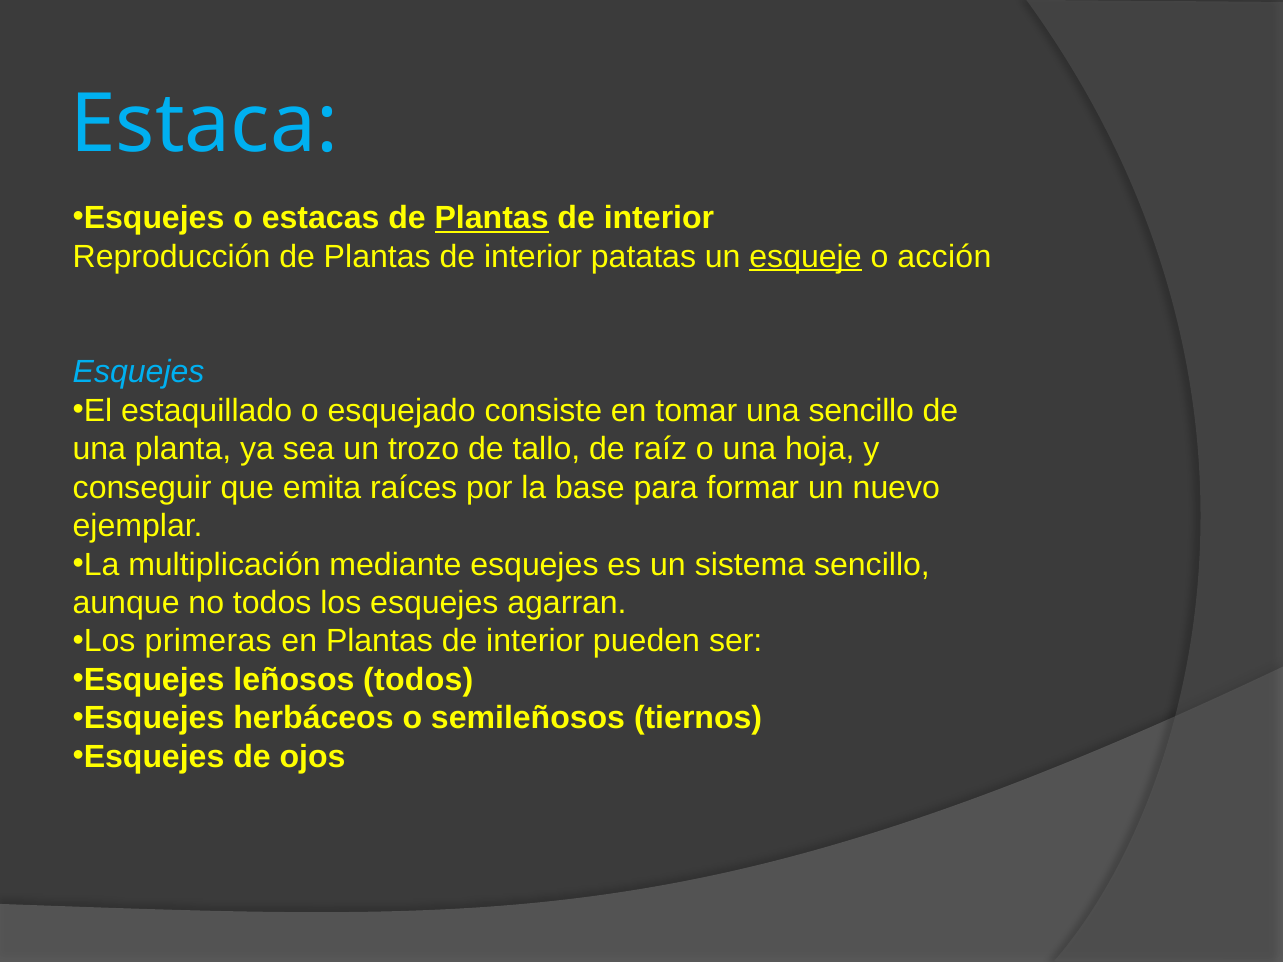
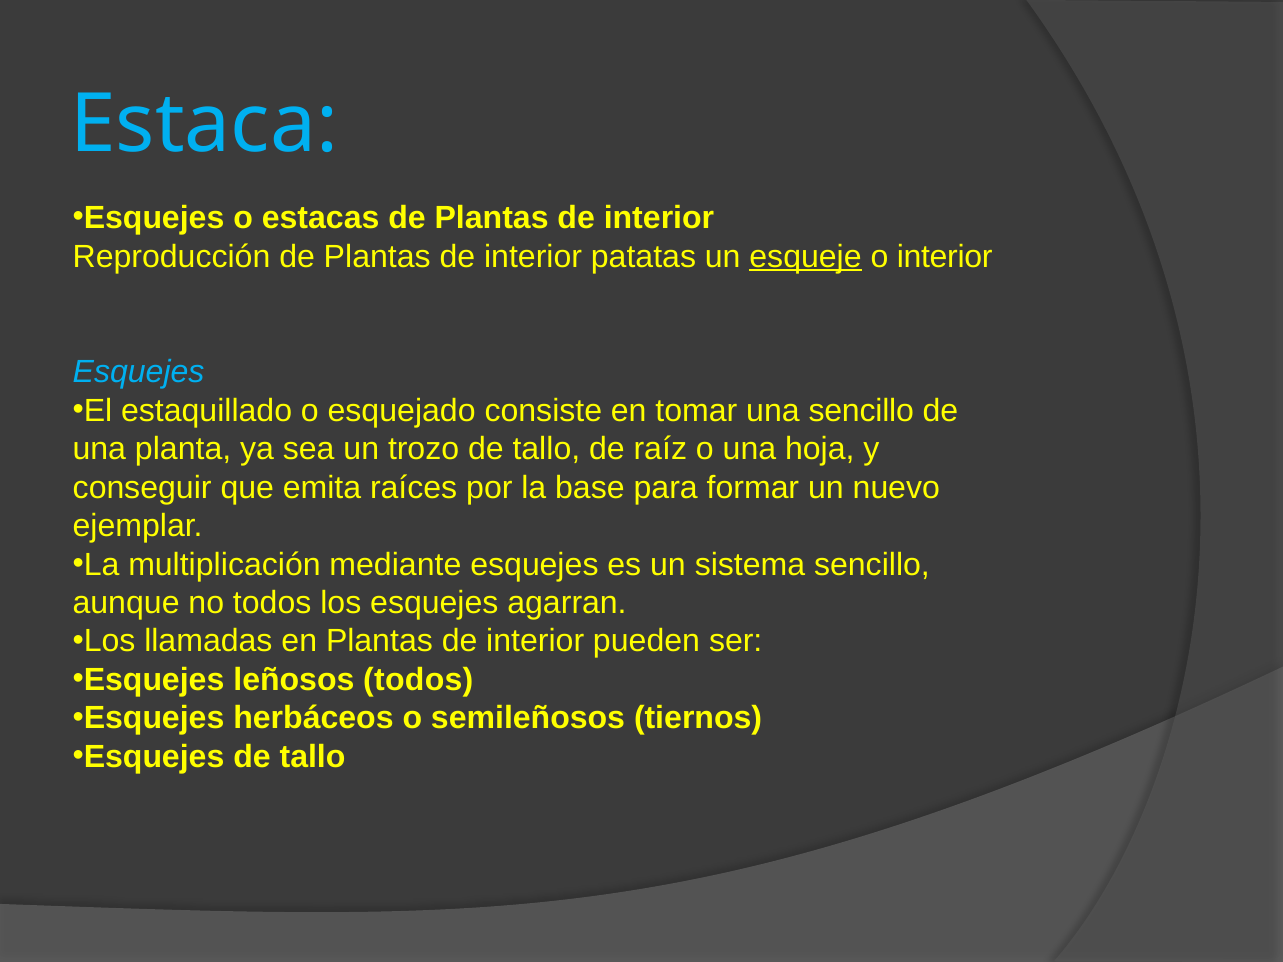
Plantas underline: present -> none (492, 218)
o acción: acción -> interior (945, 257)
primeras: primeras -> llamadas (208, 642)
Esquejes de ojos: ojos -> tallo (313, 757)
